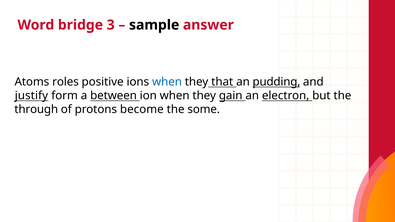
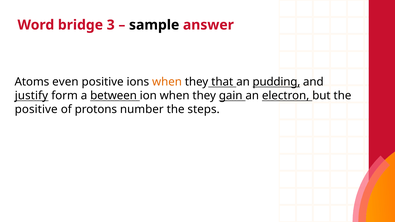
roles: roles -> even (65, 82)
when colour: blue -> orange (167, 82)
through: through -> positive (36, 109)
become: become -> number (142, 109)
some: some -> steps (204, 109)
